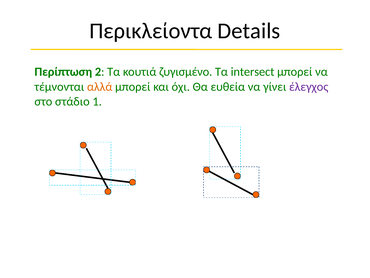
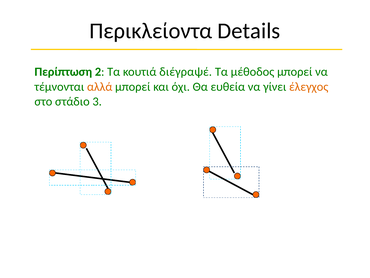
ζυγισμένο: ζυγισμένο -> διέγραψέ (186, 72)
intersect: intersect -> μέθοδος (253, 72)
έλεγχος colour: purple -> orange (309, 87)
1: 1 -> 3 (97, 101)
